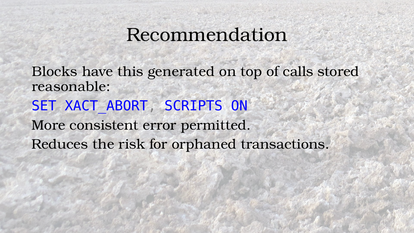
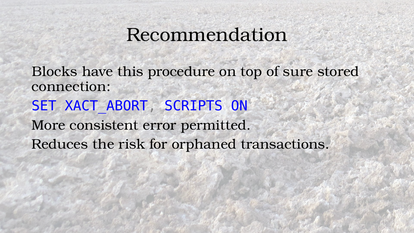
generated: generated -> procedure (181, 72)
calls: calls -> sure (298, 72)
reasonable: reasonable -> connection (71, 87)
